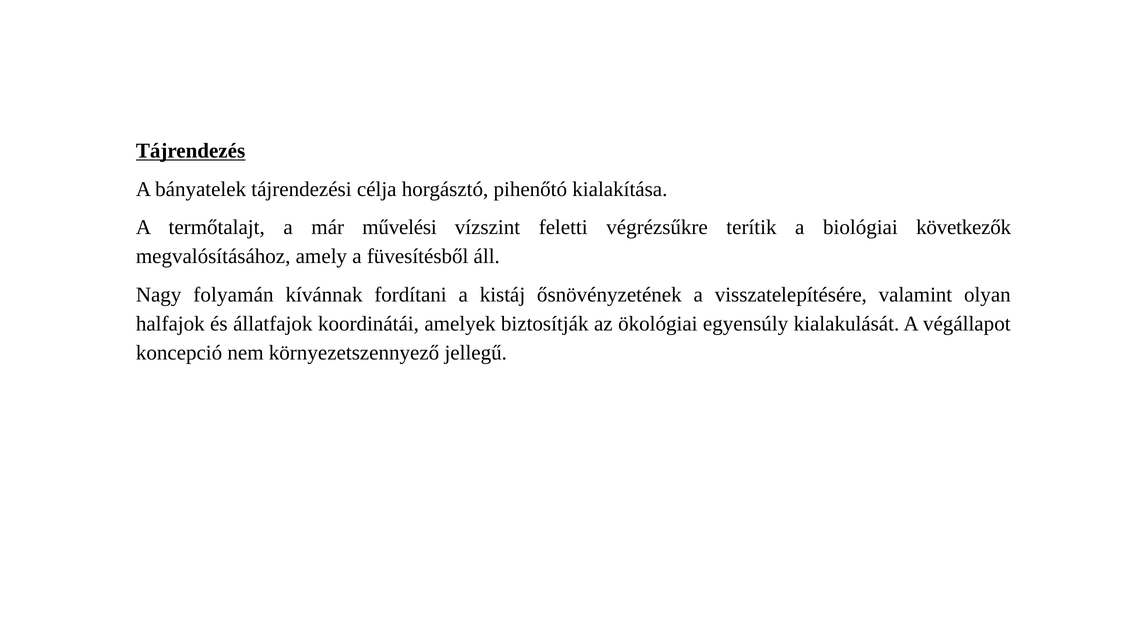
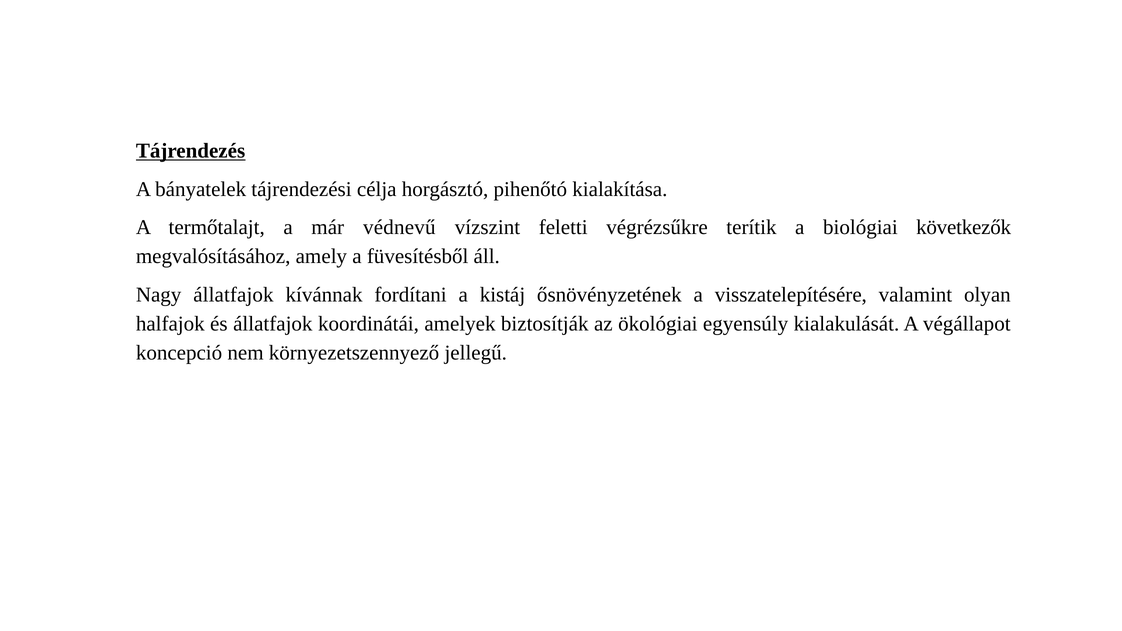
művelési: művelési -> védnevű (399, 227)
Nagy folyamán: folyamán -> állatfajok (233, 295)
